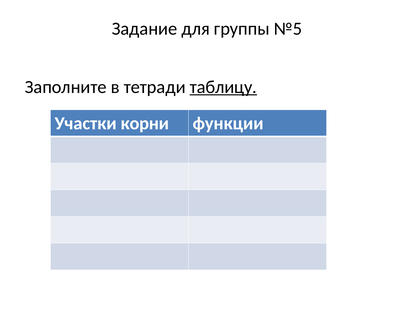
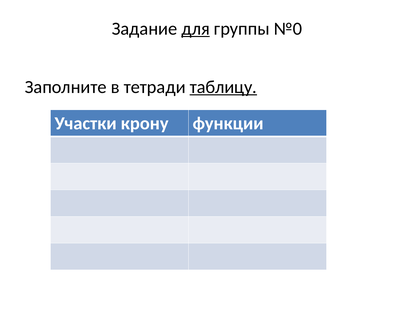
для underline: none -> present (196, 29)
№5: №5 -> №0 (288, 29)
корни: корни -> крону (145, 123)
